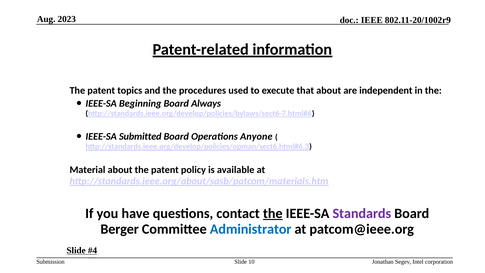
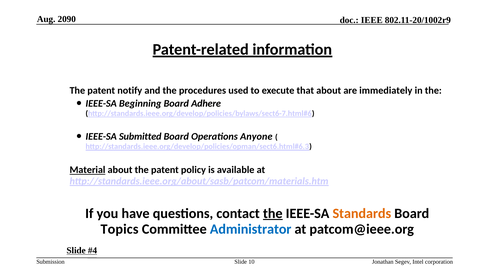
2023: 2023 -> 2090 (67, 19)
topics: topics -> notify (130, 90)
independent: independent -> immediately (386, 90)
Always: Always -> Adhere (206, 103)
Material underline: none -> present (87, 170)
Standards colour: purple -> orange (362, 213)
Berger: Berger -> Topics (120, 229)
